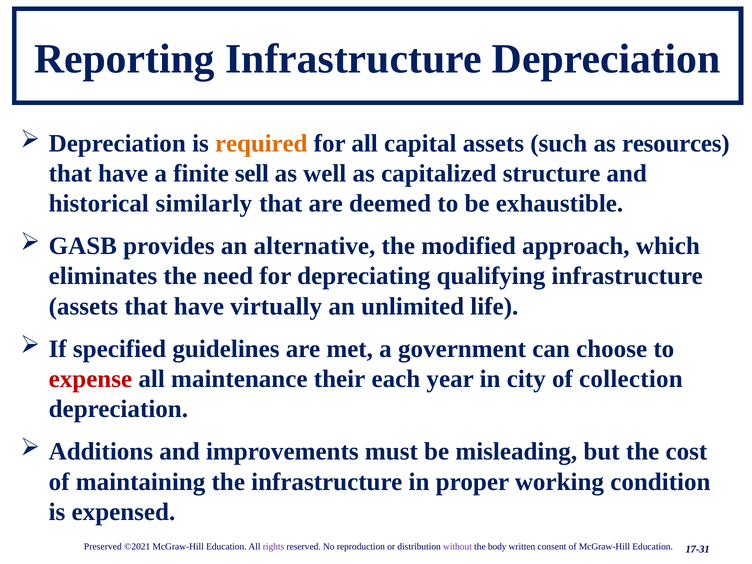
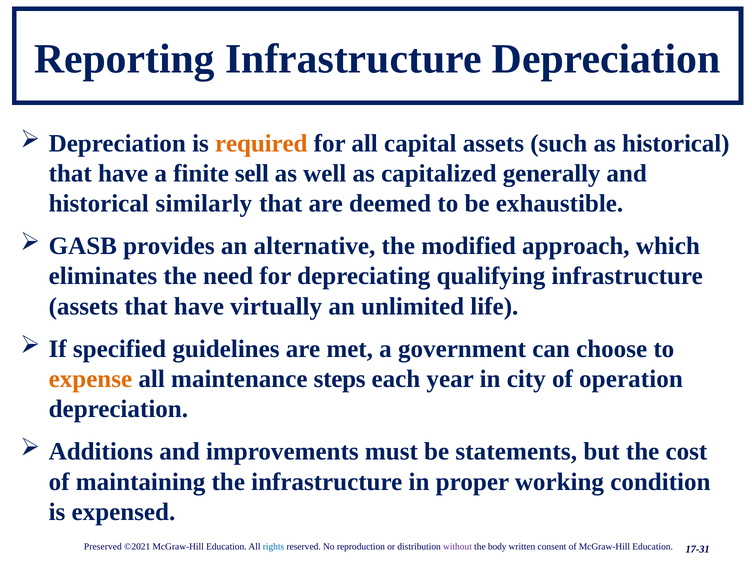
as resources: resources -> historical (676, 143)
structure: structure -> generally (552, 173)
expense colour: red -> orange (90, 379)
their: their -> steps (340, 379)
collection: collection -> operation (631, 379)
misleading: misleading -> statements (516, 452)
rights colour: purple -> blue (273, 547)
